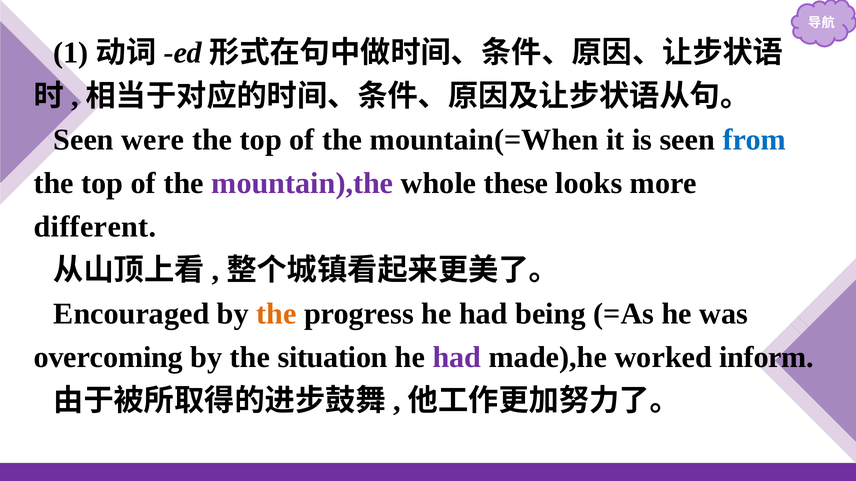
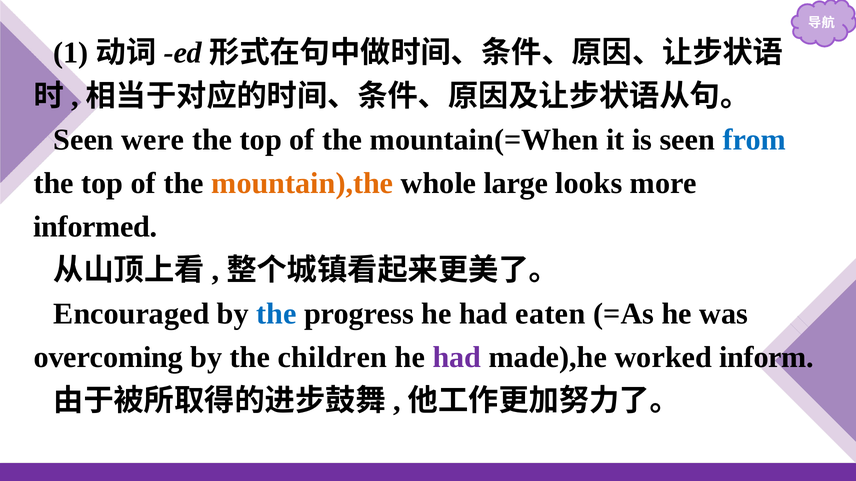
mountain),the colour: purple -> orange (302, 184)
these: these -> large (516, 184)
different: different -> informed (95, 227)
the colour: orange -> blue (276, 314)
being: being -> eaten (550, 314)
situation: situation -> children (332, 357)
